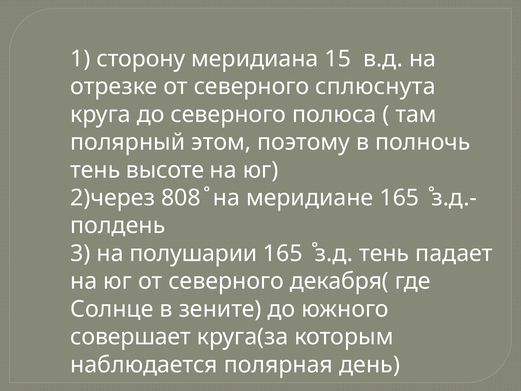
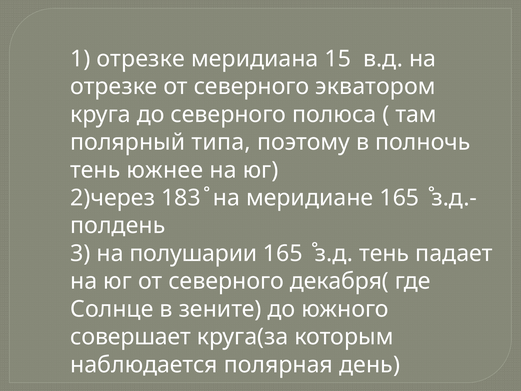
1 сторону: сторону -> отрезке (141, 59)
сплюснута: сплюснута -> экватором (376, 87)
этом: этом -> типа (221, 142)
высоте: высоте -> южнее (165, 170)
808: 808 -> 183 (181, 198)
